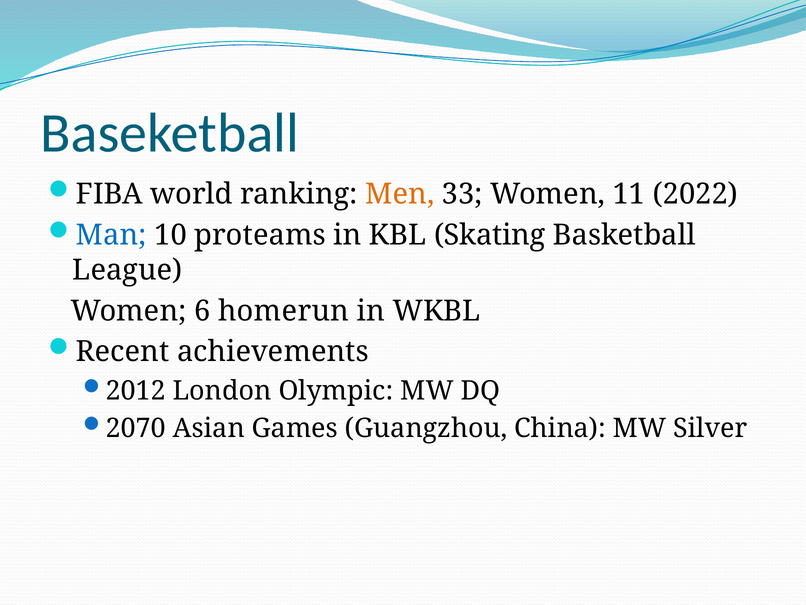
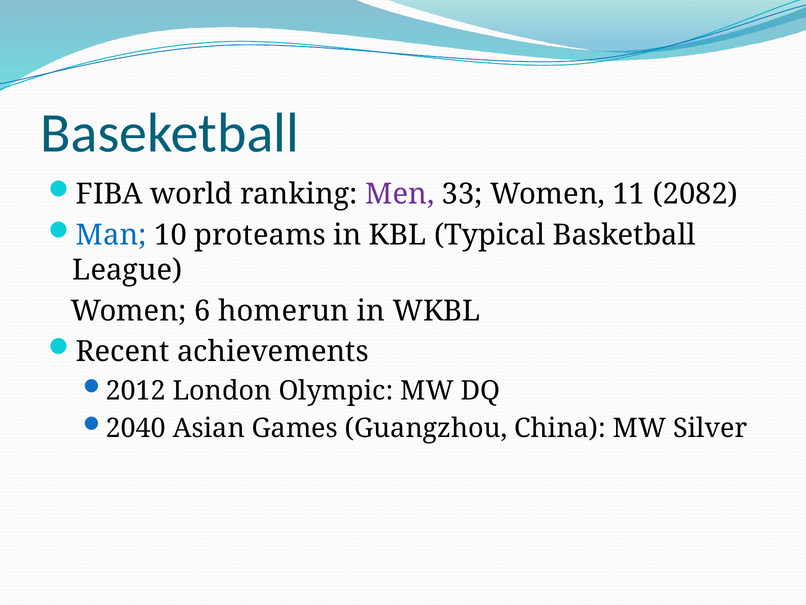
Men colour: orange -> purple (400, 194)
2022: 2022 -> 2082 (695, 194)
Skating: Skating -> Typical (490, 235)
2070: 2070 -> 2040 (136, 428)
